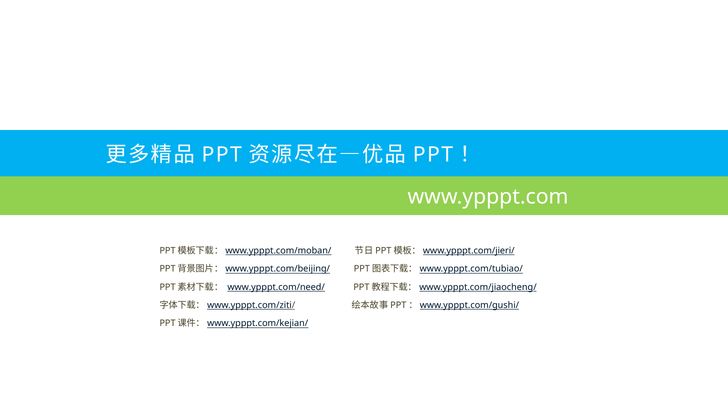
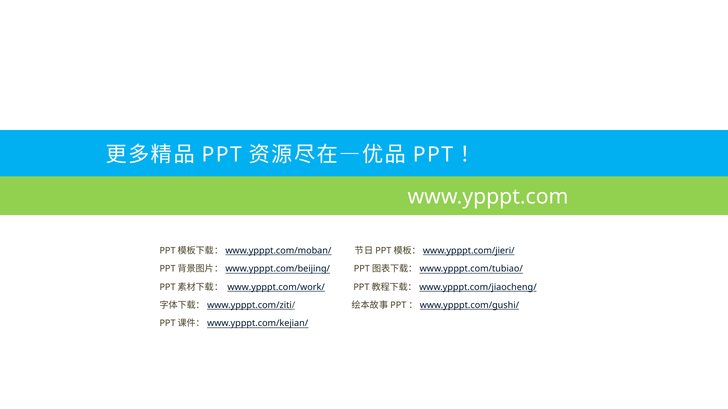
www.ypppt.com/need/: www.ypppt.com/need/ -> www.ypppt.com/work/ (276, 287)
